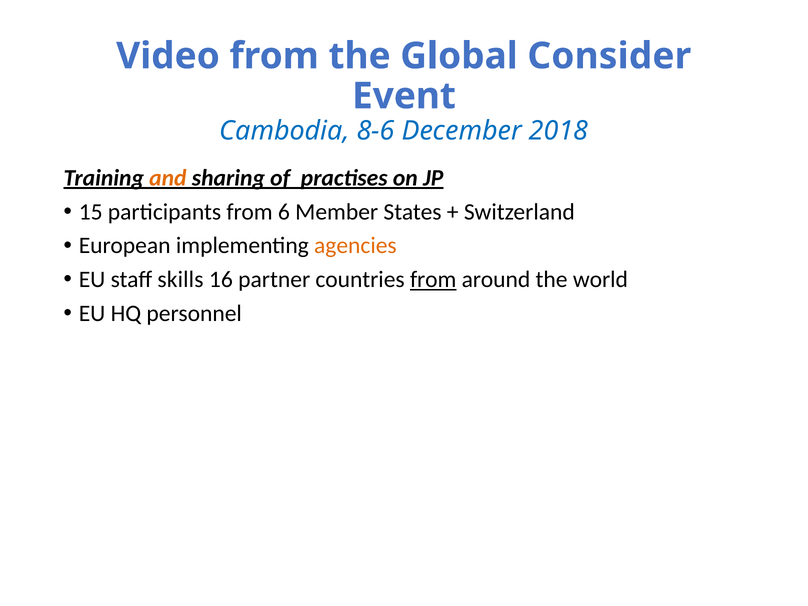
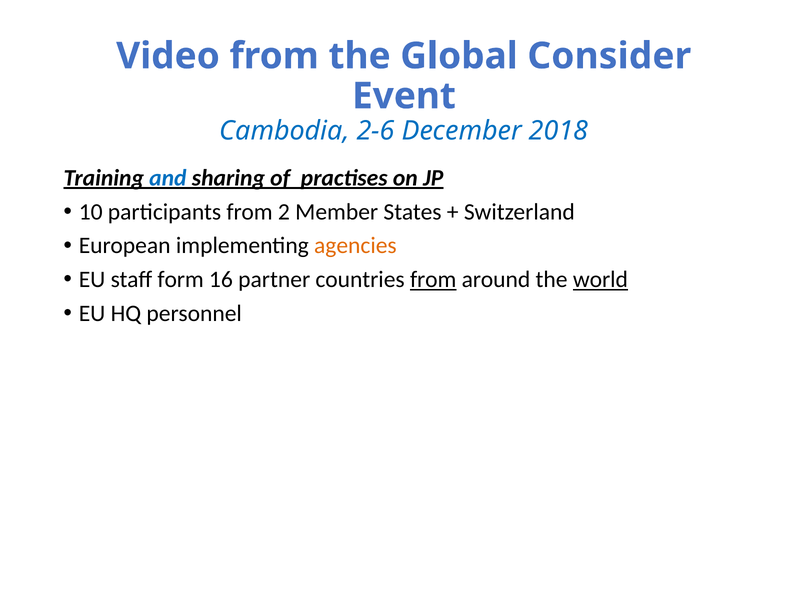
8-6: 8-6 -> 2-6 (376, 131)
and colour: orange -> blue (168, 178)
15: 15 -> 10 (91, 212)
6: 6 -> 2 (284, 212)
skills: skills -> form (181, 280)
world underline: none -> present (600, 280)
